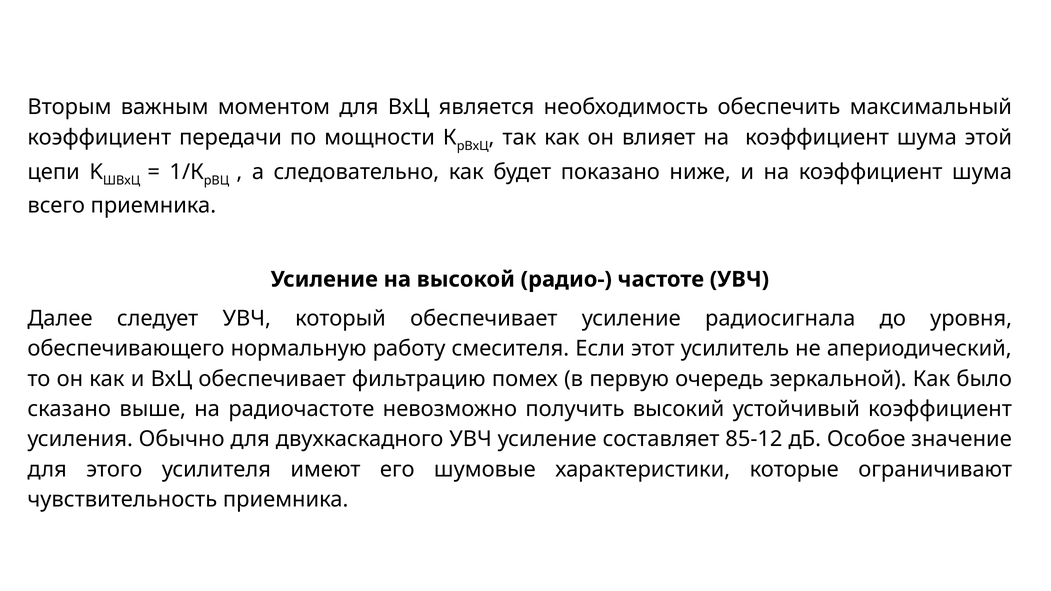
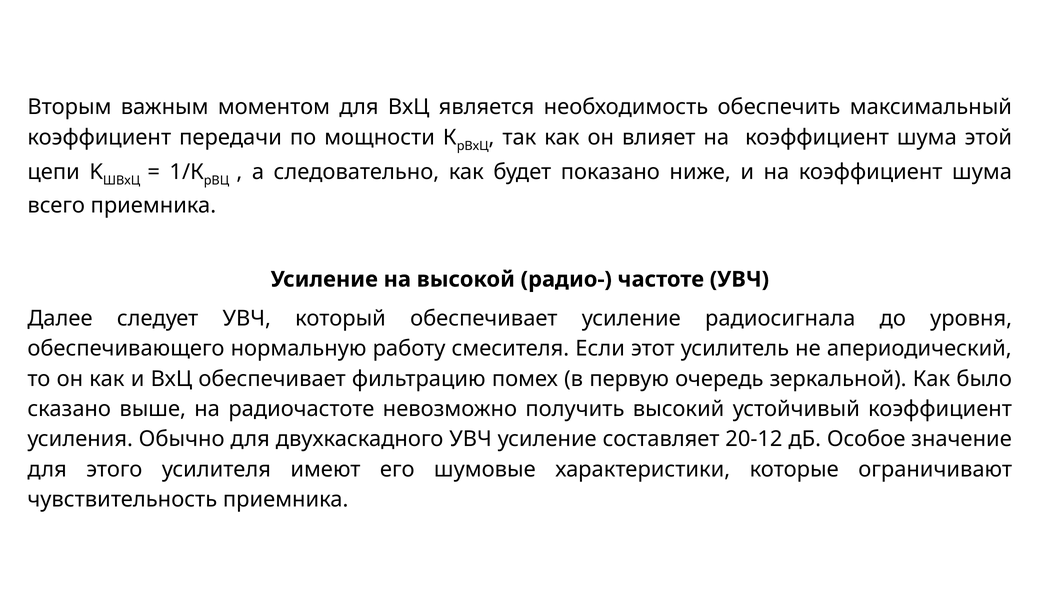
85-12: 85-12 -> 20-12 (754, 439)
